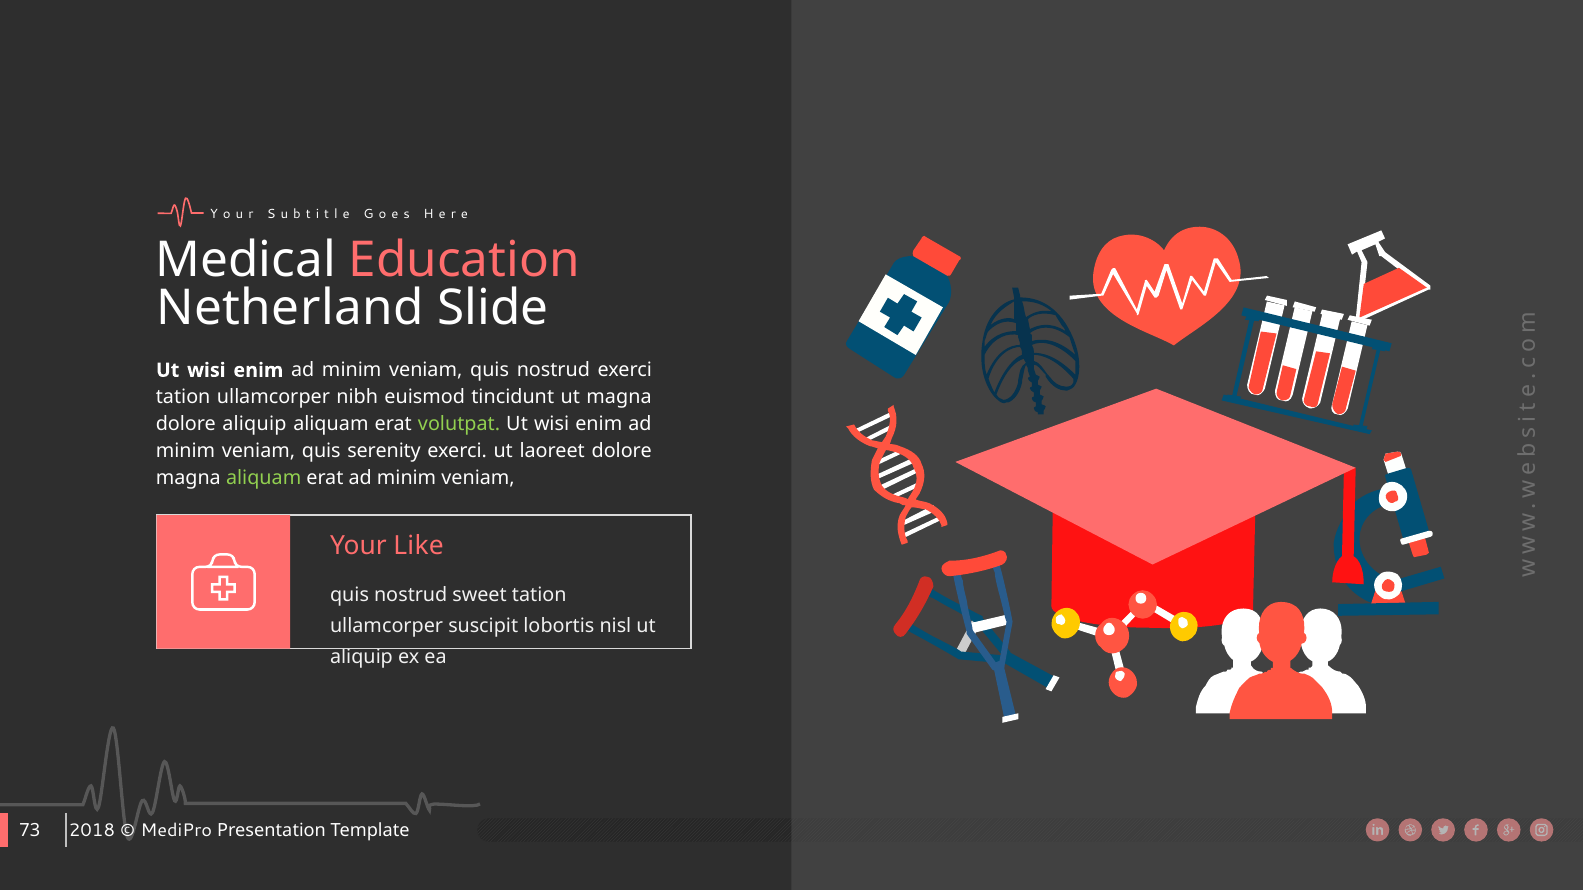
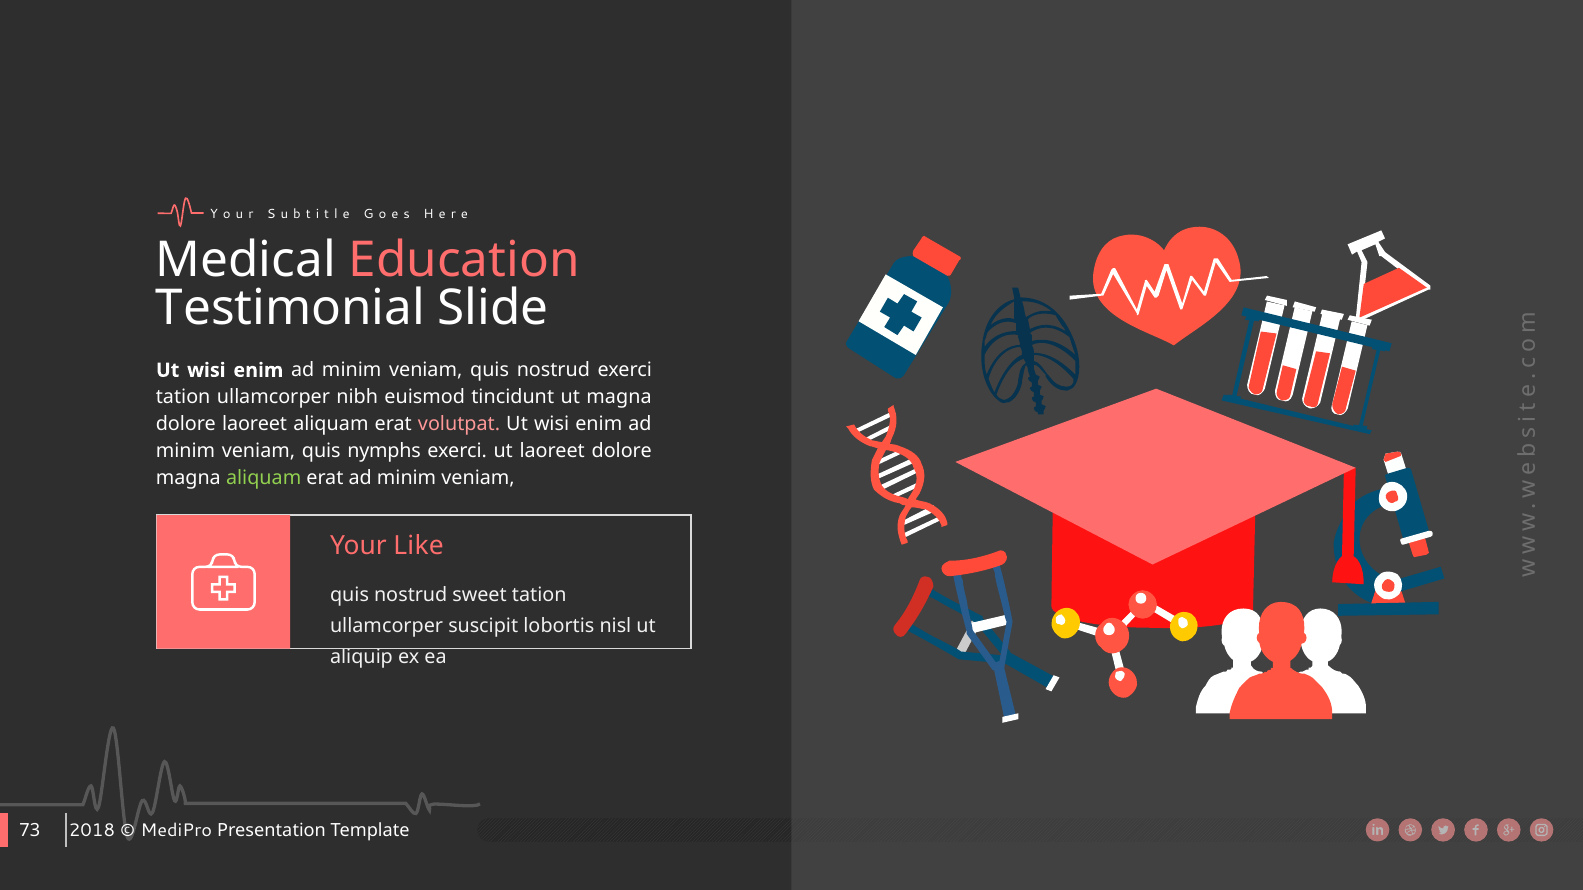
Netherland: Netherland -> Testimonial (290, 308)
dolore aliquip: aliquip -> laoreet (255, 425)
volutpat colour: light green -> pink (459, 425)
serenity: serenity -> nymphs (384, 452)
